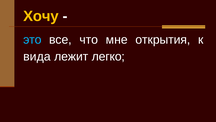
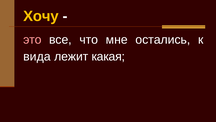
это colour: light blue -> pink (32, 39)
открытия: открытия -> остались (163, 39)
легко: легко -> какая (108, 56)
